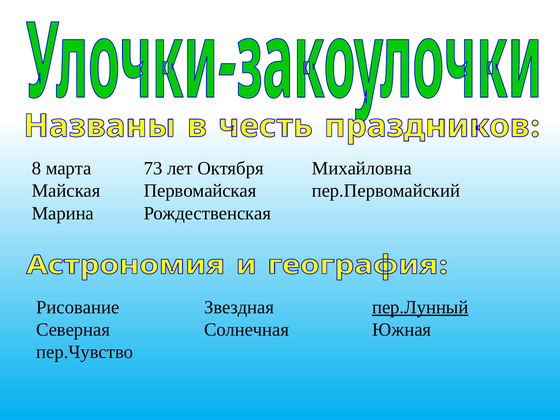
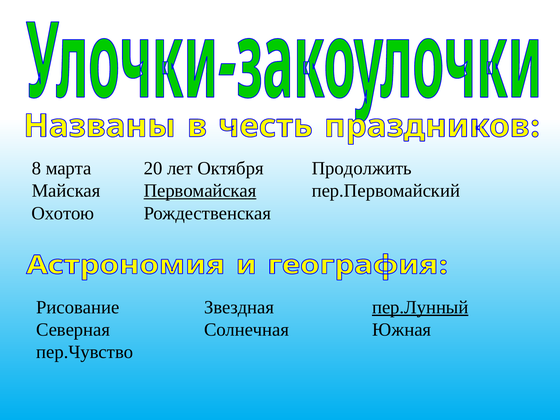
73: 73 -> 20 (153, 168)
Михайловна: Михайловна -> Продолжить (362, 168)
Первомайская underline: none -> present (200, 191)
Марина: Марина -> Охотою (63, 213)
